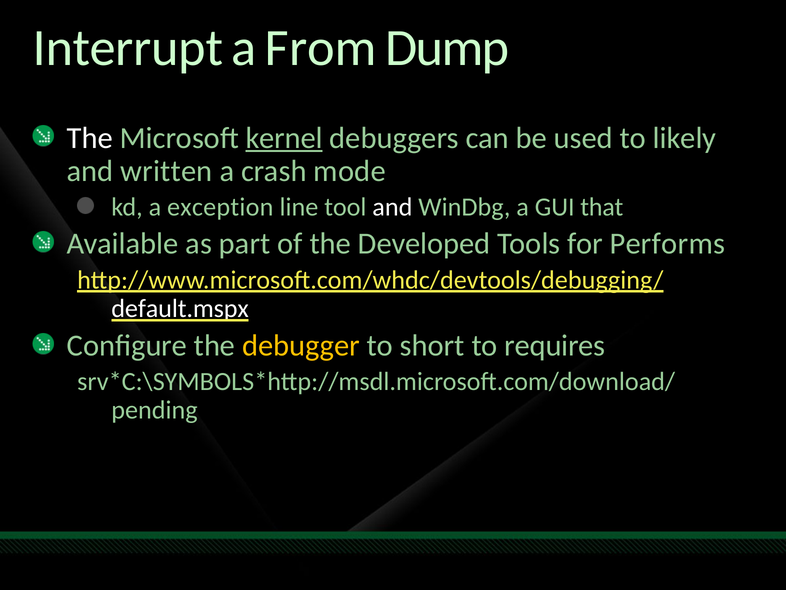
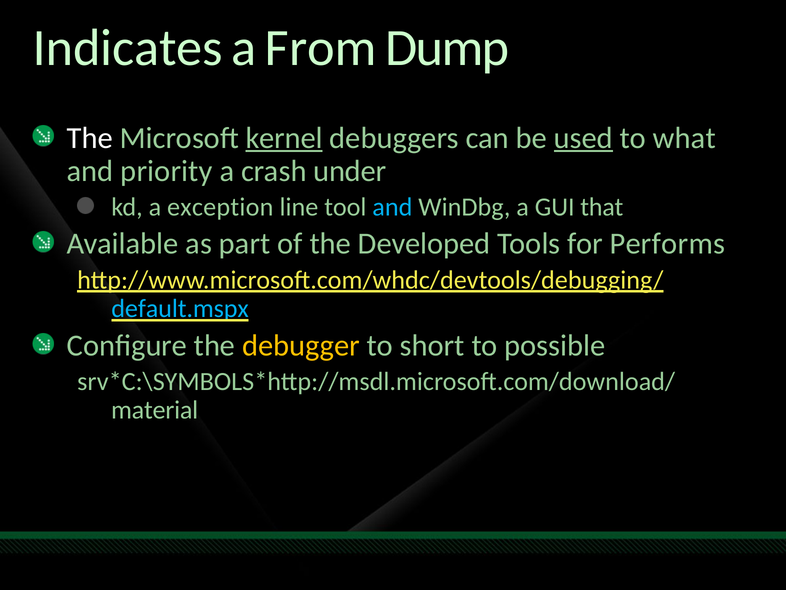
Interrupt: Interrupt -> Indicates (128, 48)
used underline: none -> present (583, 138)
likely: likely -> what (684, 138)
written: written -> priority (166, 171)
mode: mode -> under (350, 171)
and colour: white -> light blue (392, 207)
default.mspx colour: white -> light blue (180, 309)
requires: requires -> possible (555, 345)
pending: pending -> material (155, 410)
